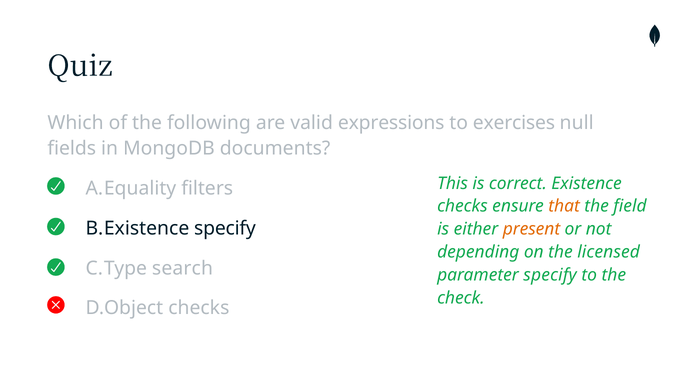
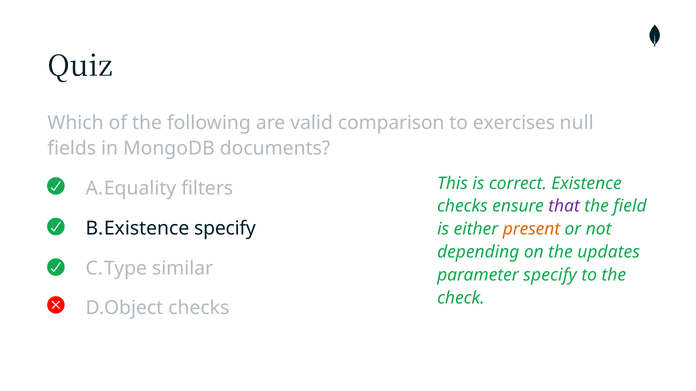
expressions: expressions -> comparison (391, 123)
that colour: orange -> purple (564, 207)
licensed: licensed -> updates (609, 252)
search: search -> similar (183, 268)
